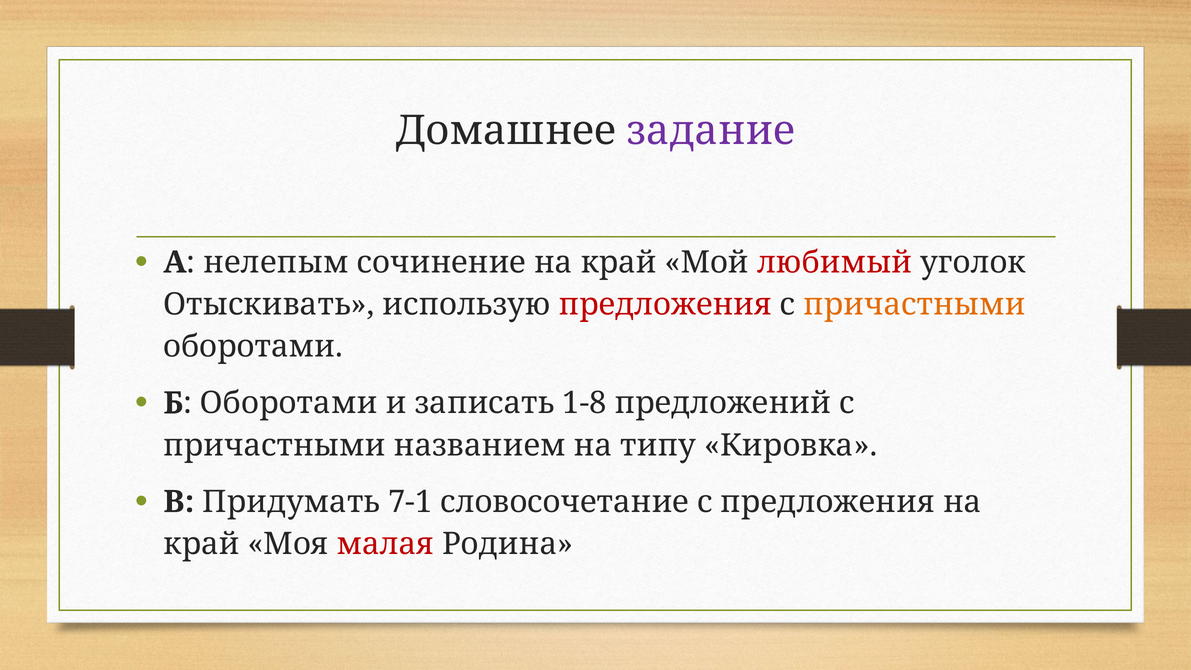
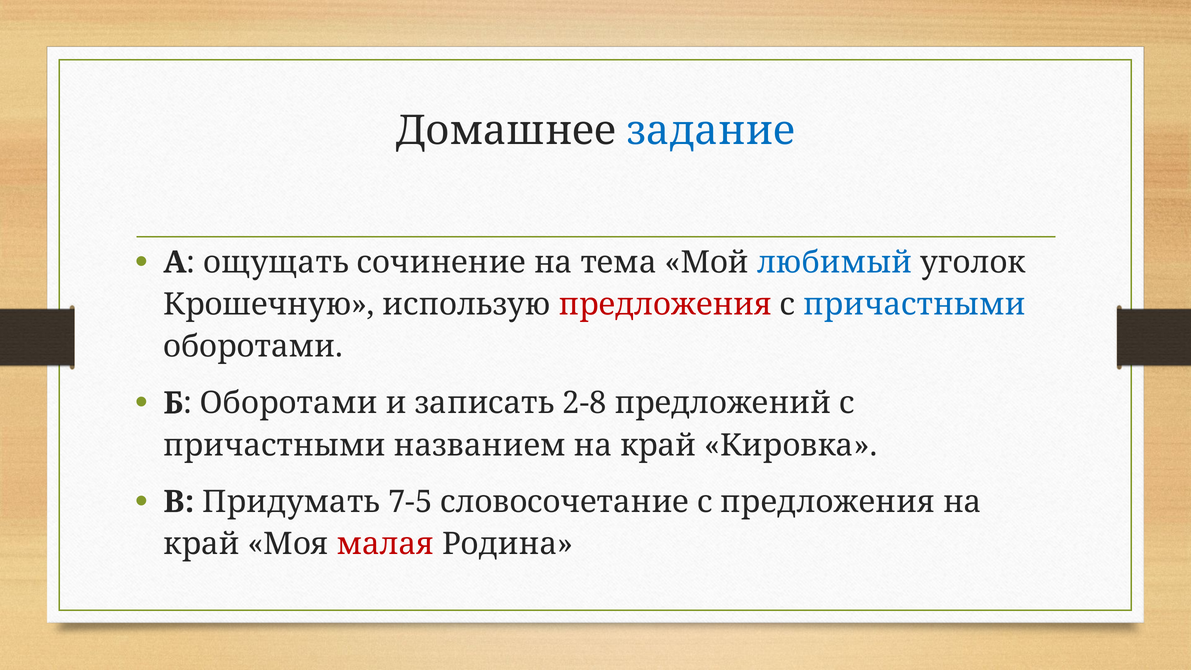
задание colour: purple -> blue (711, 131)
нелепым: нелепым -> ощущать (276, 262)
сочинение на край: край -> тема (619, 262)
любимый colour: red -> blue (835, 262)
Отыскивать: Отыскивать -> Крошечную (269, 304)
причастными colour: orange -> blue (914, 304)
1-8: 1-8 -> 2-8 (584, 403)
типу: типу -> край (658, 445)
7-1: 7-1 -> 7-5 (410, 502)
